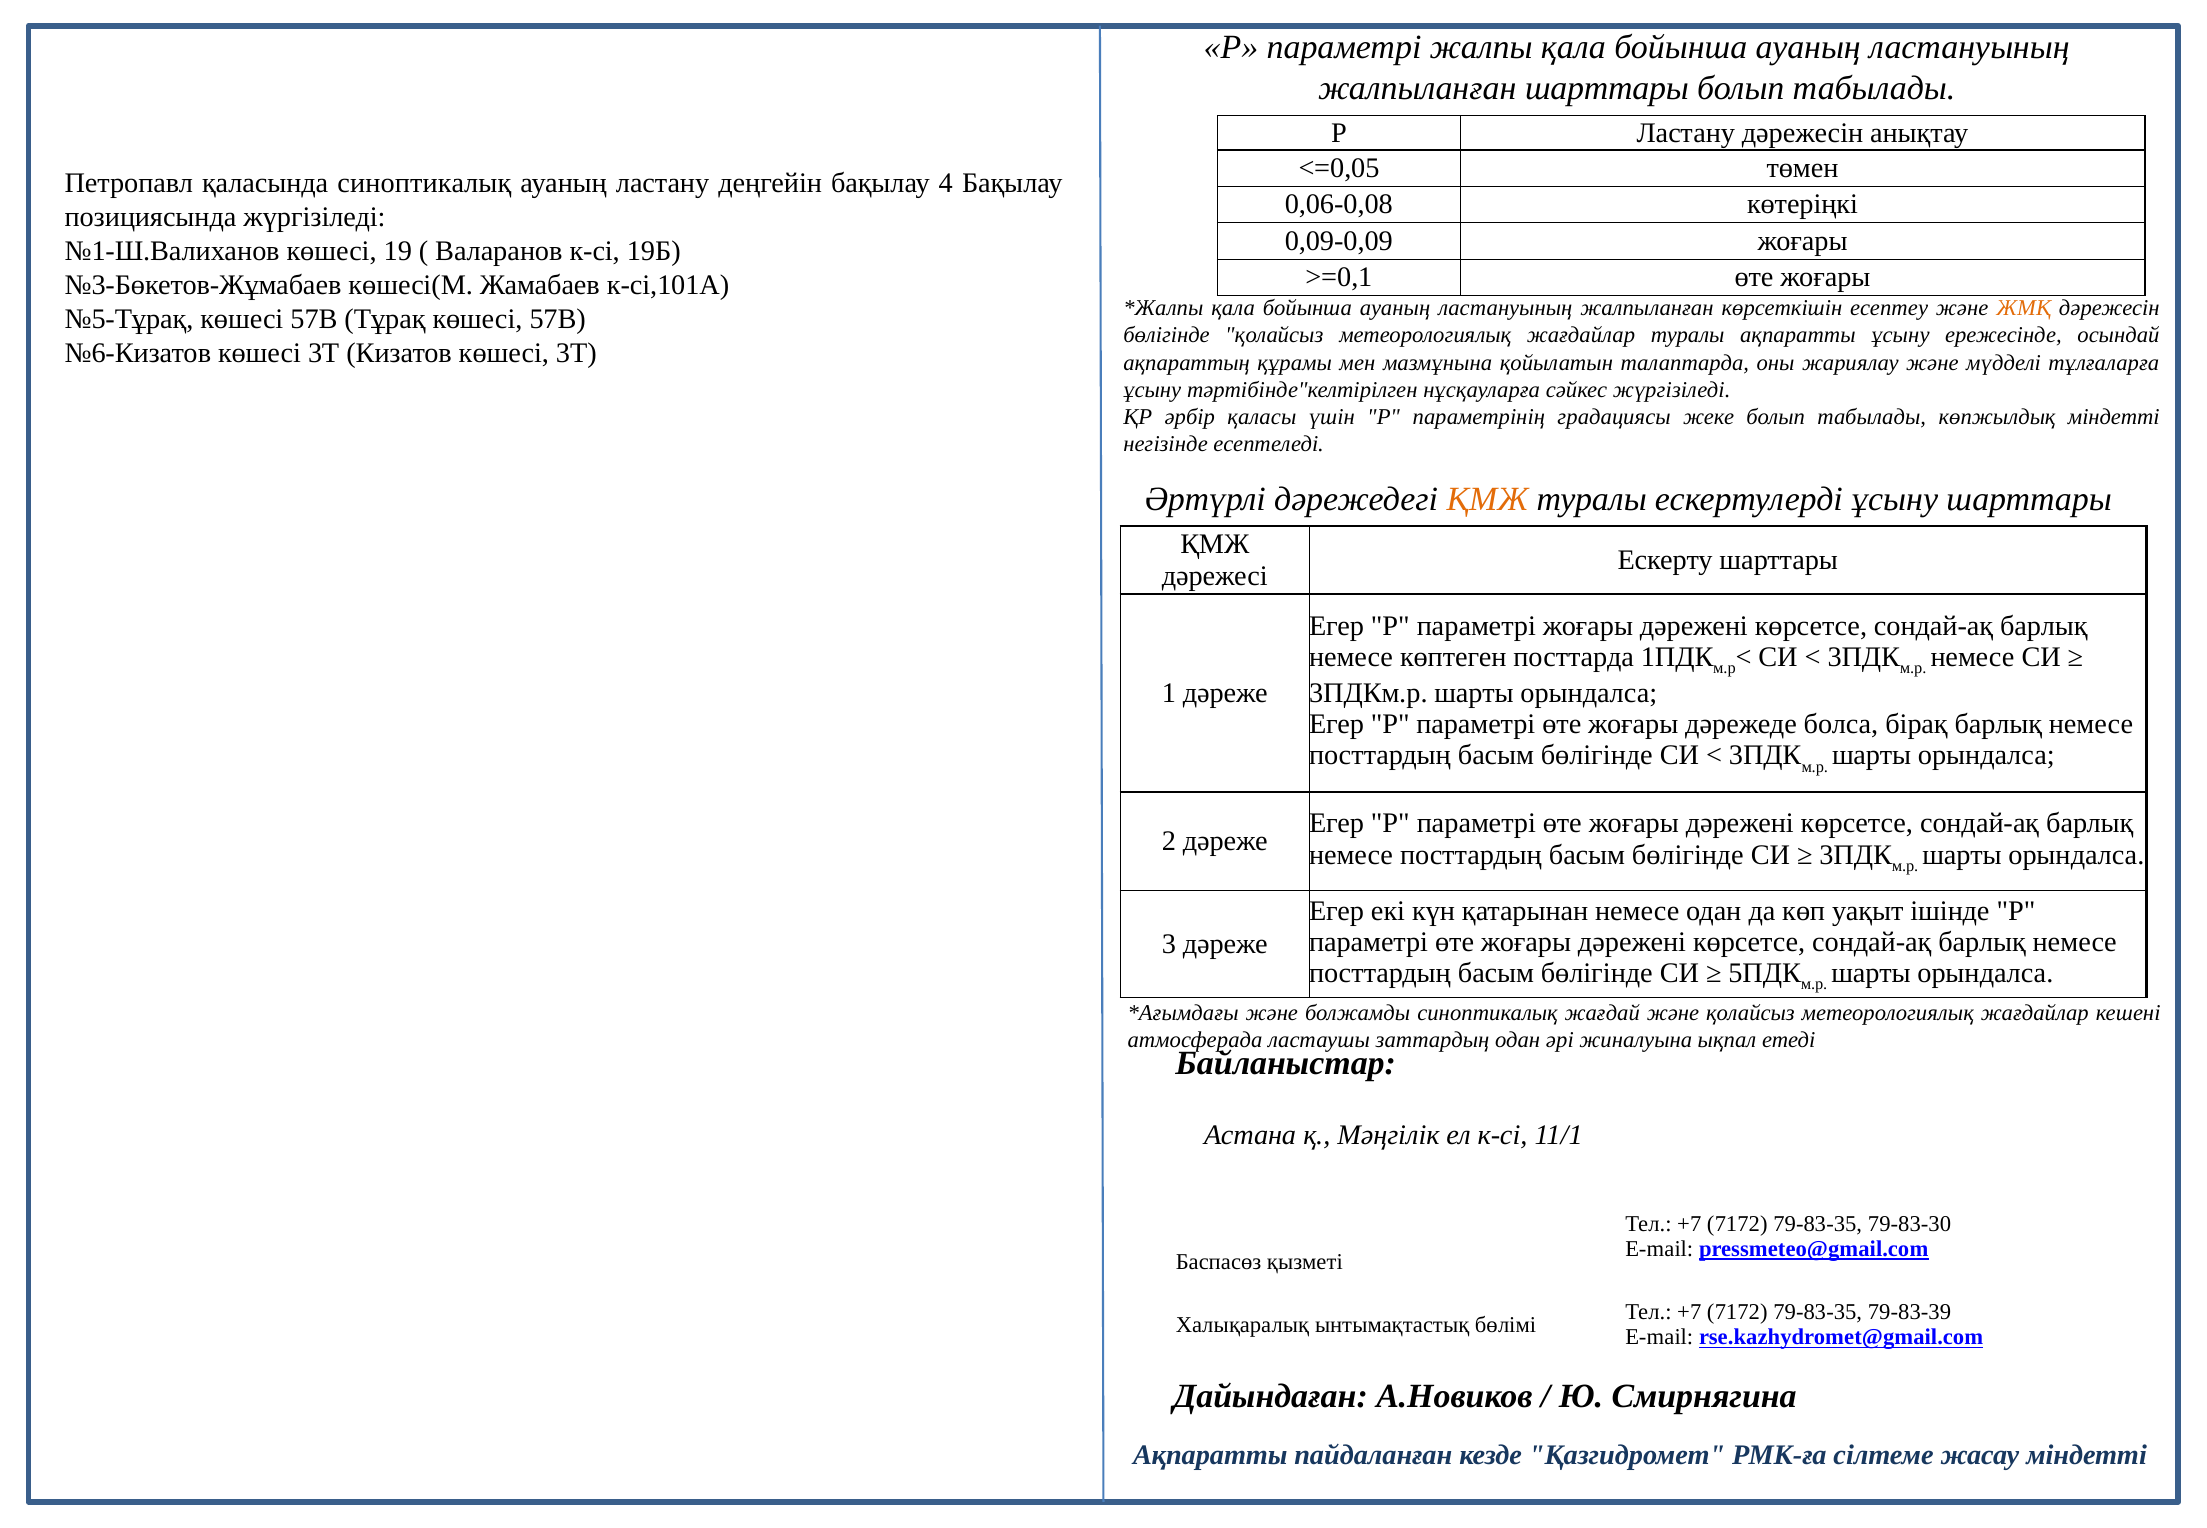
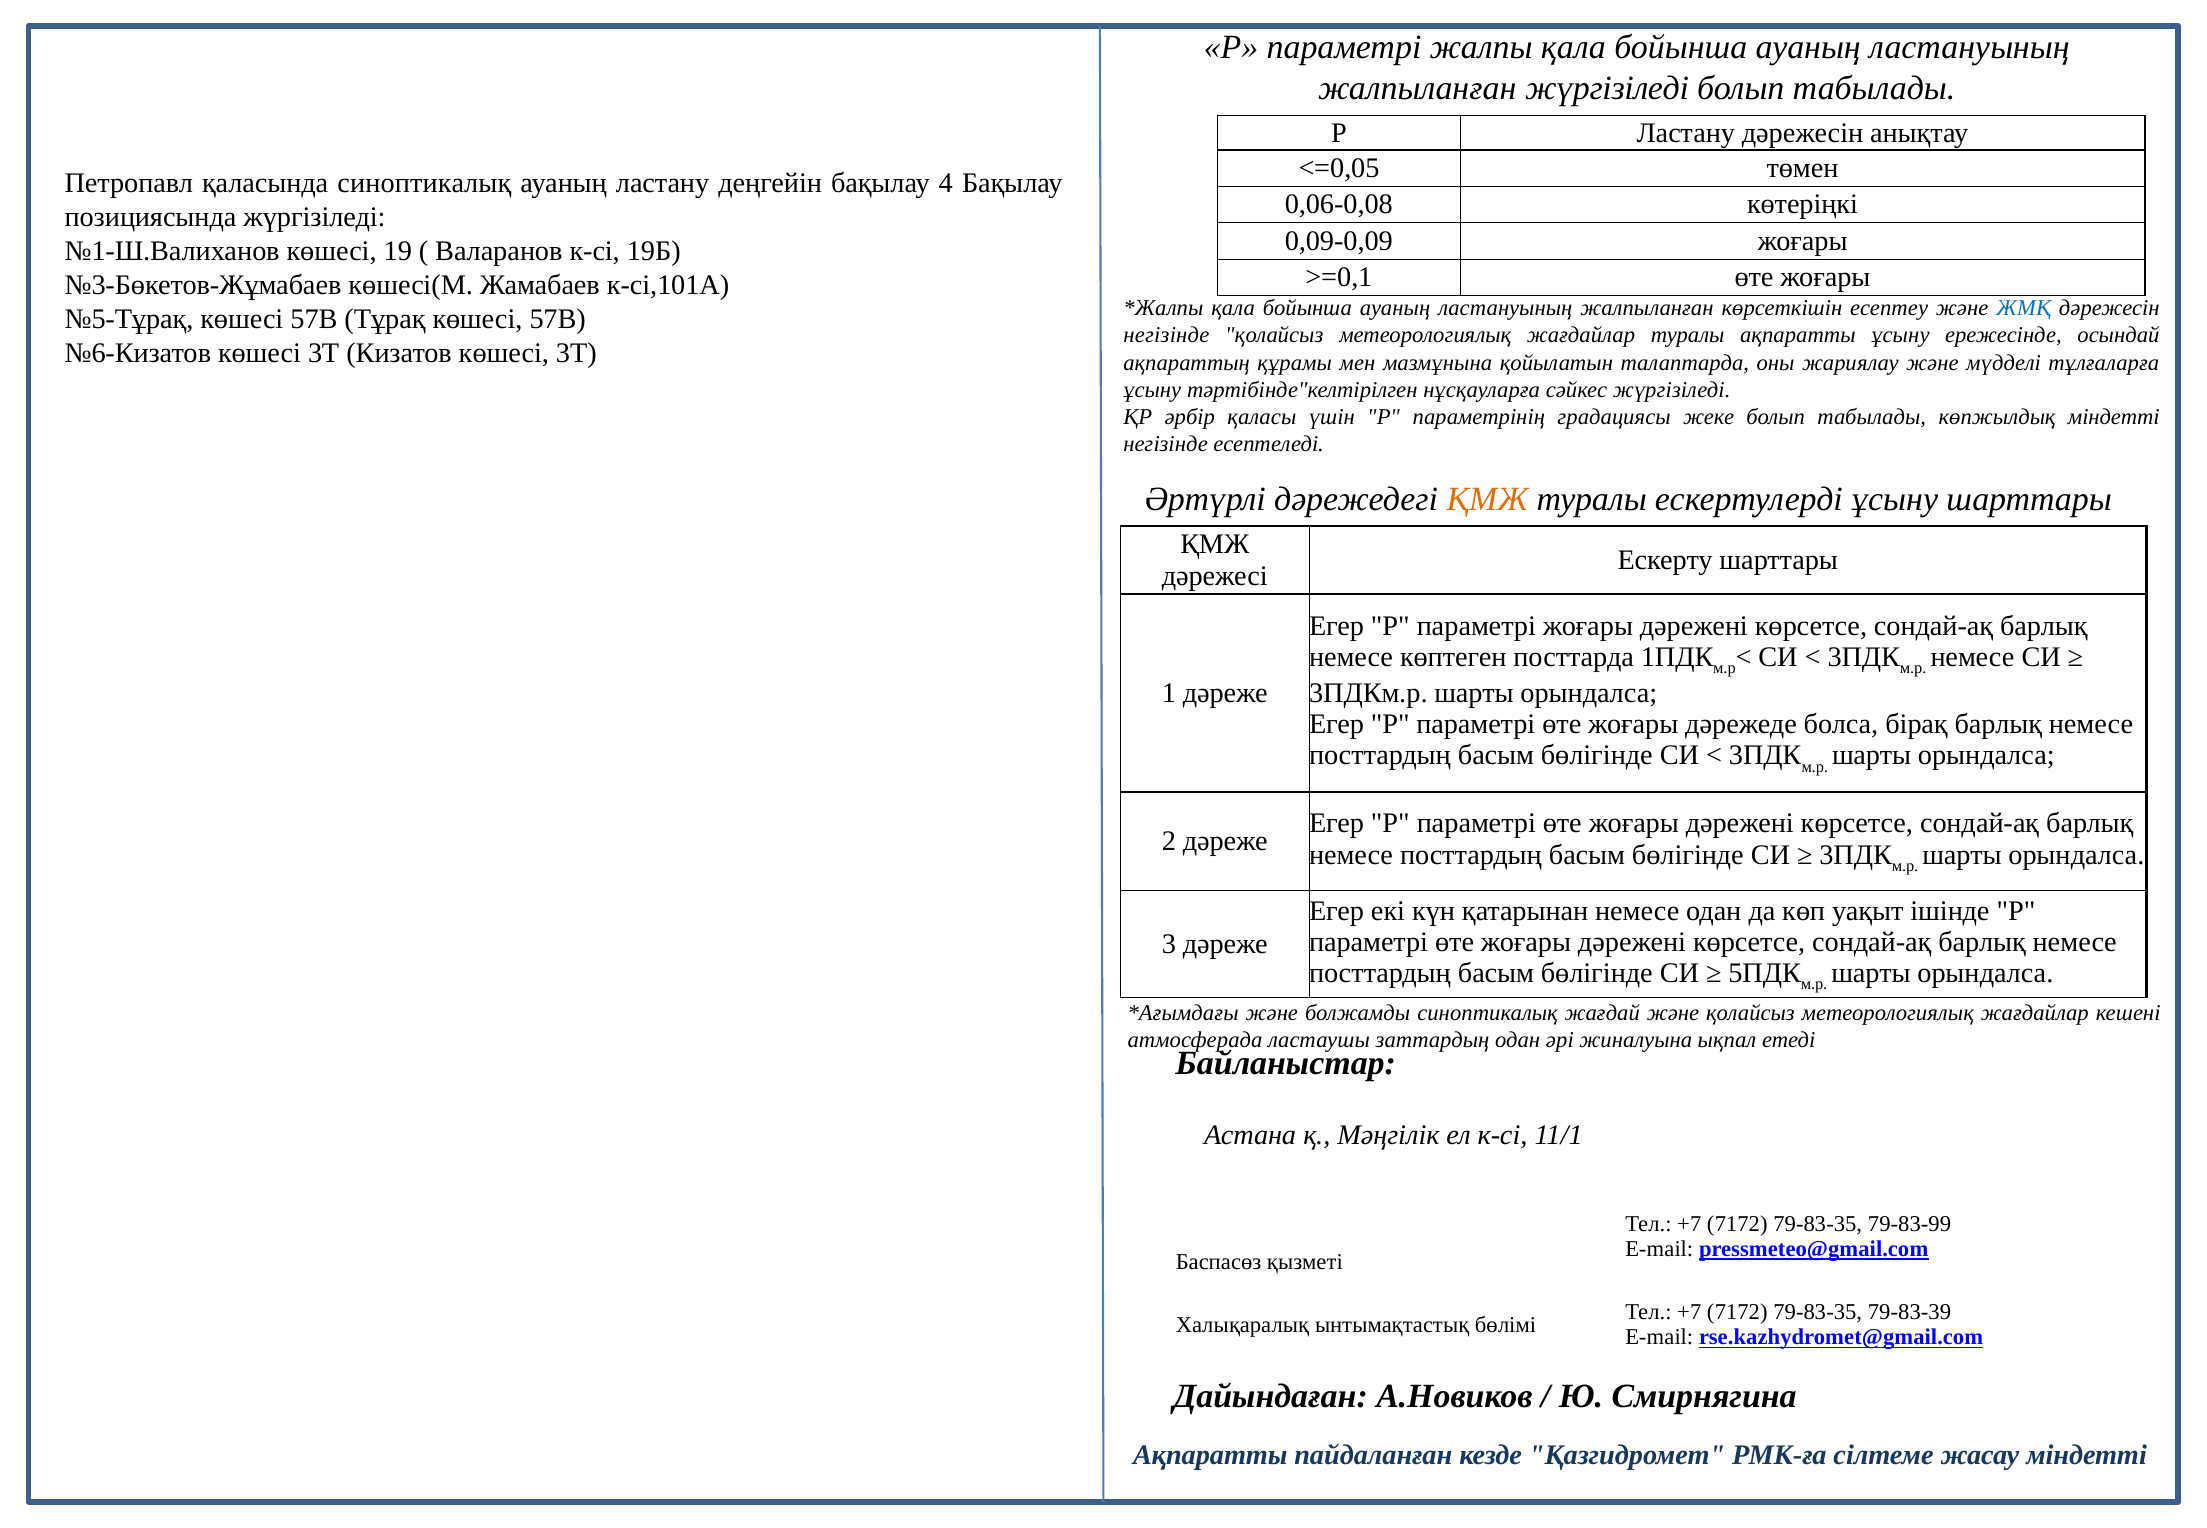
жалпыланған шарттары: шарттары -> жүргізіледі (1607, 88)
ЖМҚ colour: orange -> blue (2024, 308)
бөлігінде: бөлігінде -> негізінде (1166, 335)
79-83-30: 79-83-30 -> 79-83-99 (1910, 1224)
